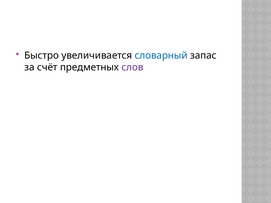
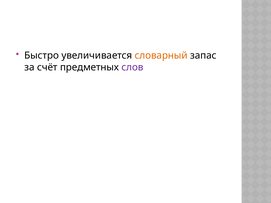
словарный colour: blue -> orange (161, 56)
